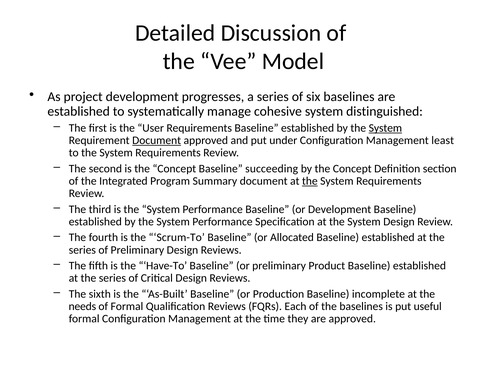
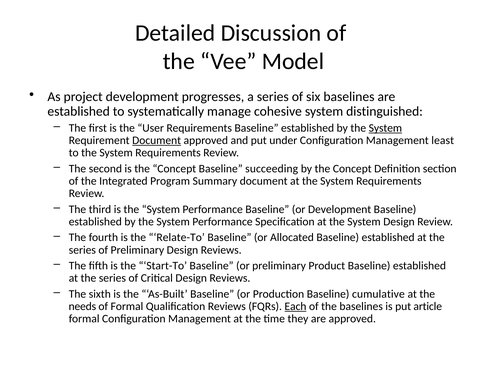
the underline: present -> none (310, 181)
Scrum-To: Scrum-To -> Relate-To (177, 238)
Have-To: Have-To -> Start-To (163, 266)
incomplete: incomplete -> cumulative (378, 294)
Each underline: none -> present (295, 307)
useful: useful -> article (428, 307)
